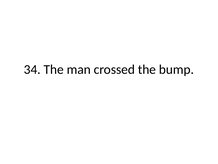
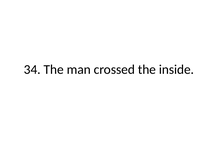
bump: bump -> inside (176, 69)
